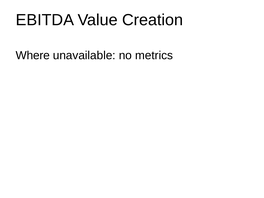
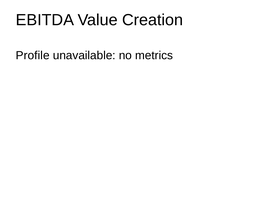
Where: Where -> Profile (33, 55)
